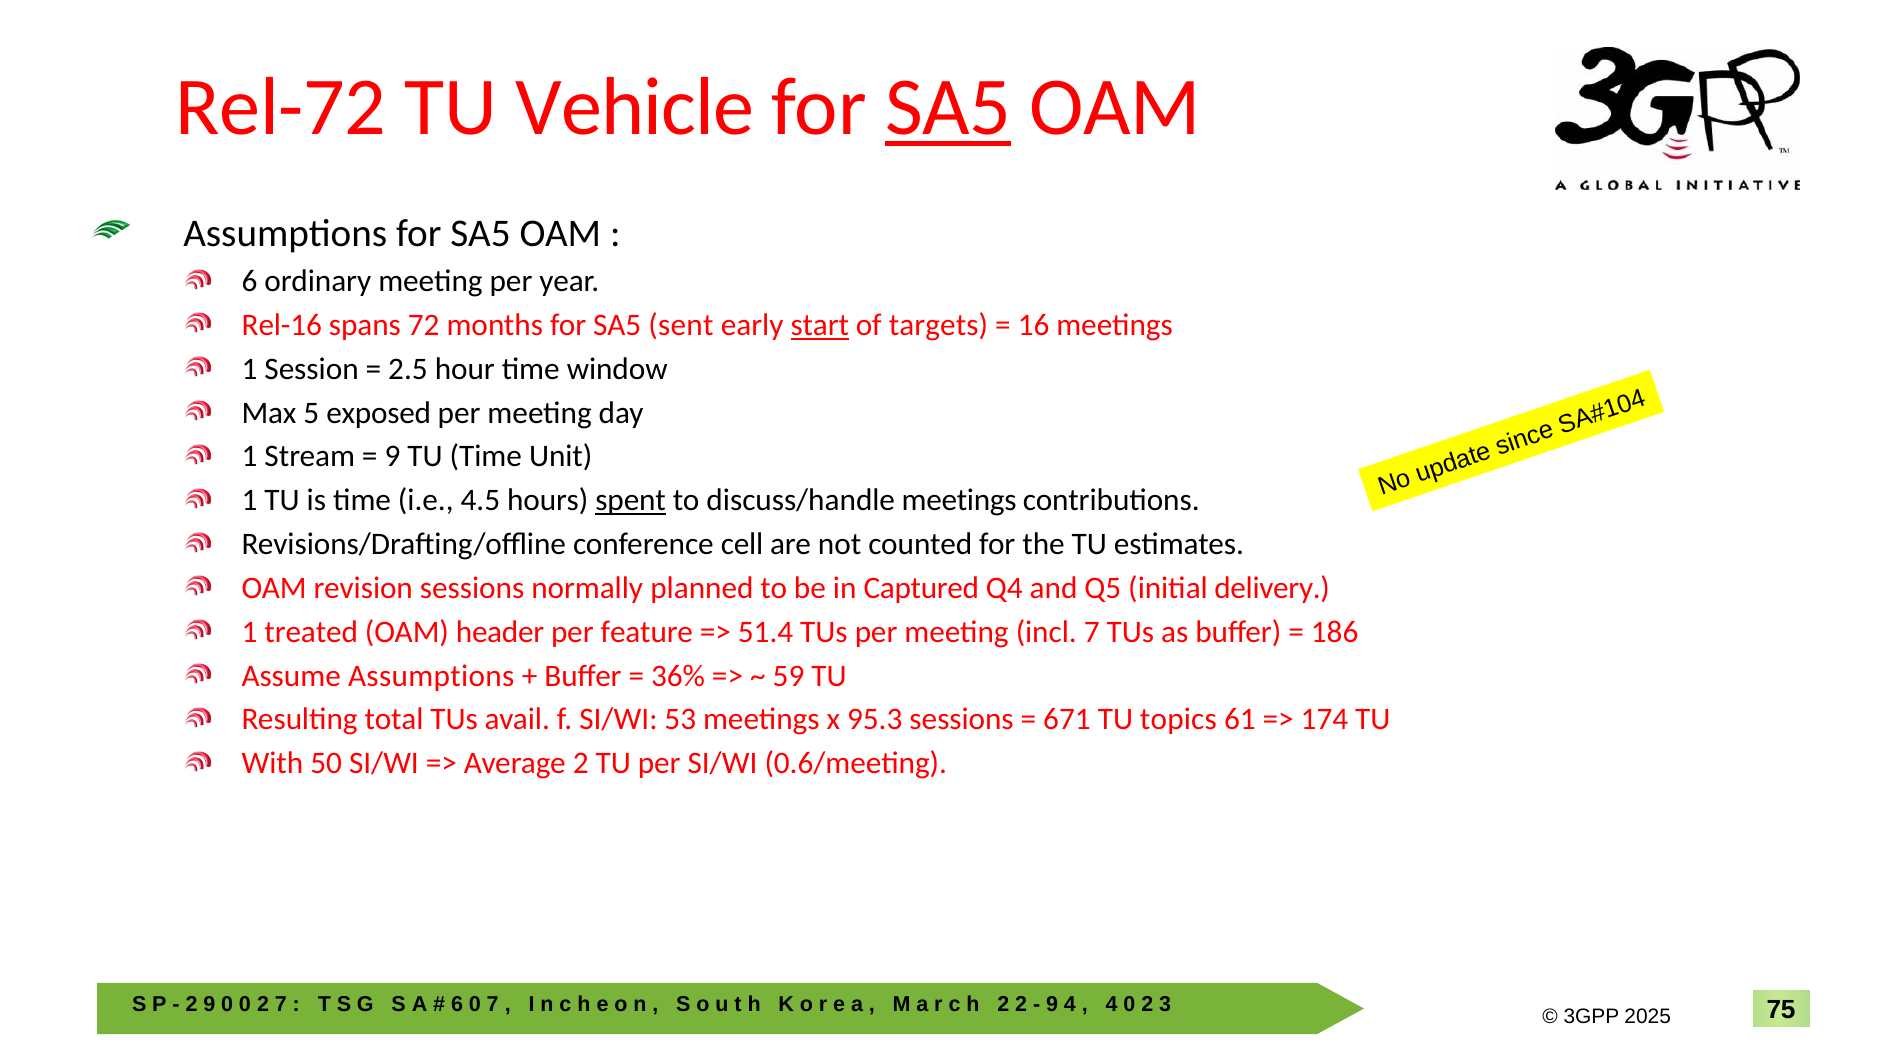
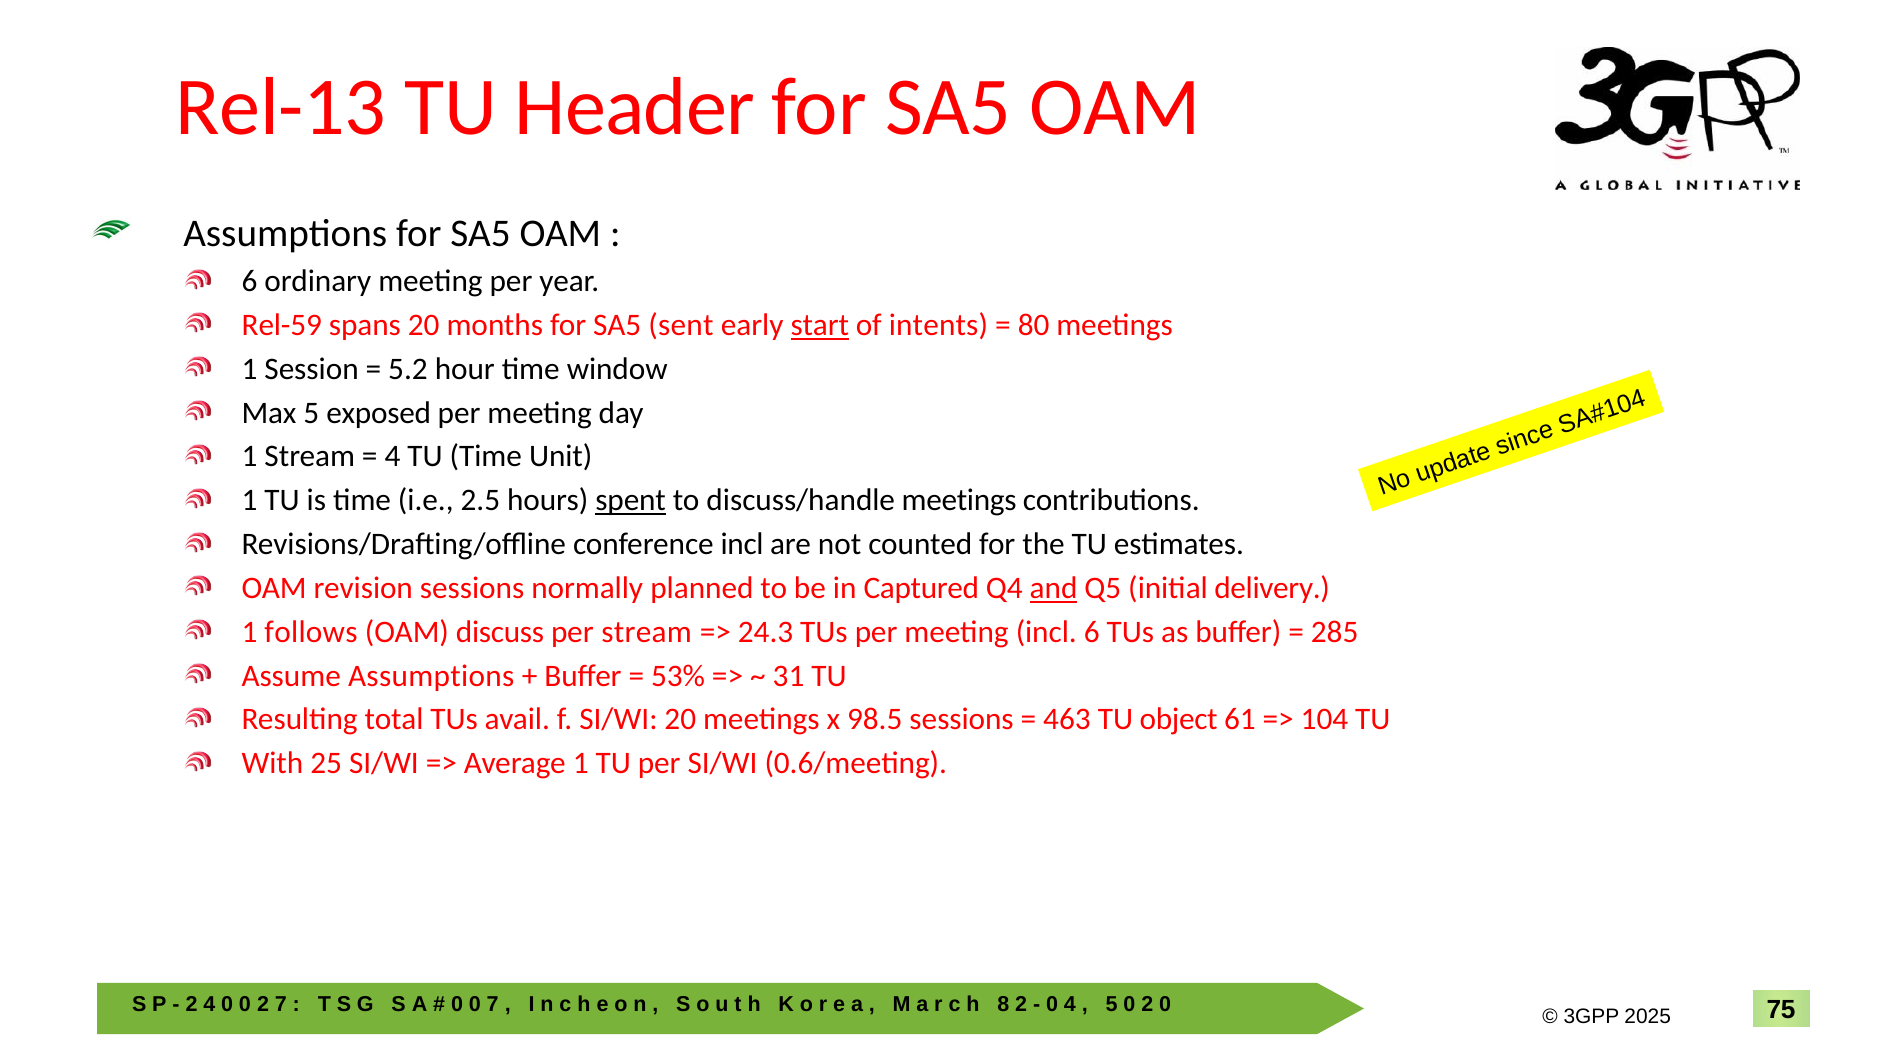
Rel-72: Rel-72 -> Rel-13 (281, 108)
Vehicle: Vehicle -> Header (635, 108)
SA5 underline: present -> none (948, 108)
Rel-16: Rel-16 -> Rel-59 (282, 325)
spans 72: 72 -> 20 (424, 325)
targets: targets -> intents (938, 325)
16: 16 -> 80 (1034, 325)
2.5: 2.5 -> 5.2 (408, 369)
9: 9 -> 4 (393, 456)
4.5: 4.5 -> 2.5 (480, 500)
conference cell: cell -> incl (742, 544)
and underline: none -> present (1054, 588)
treated: treated -> follows (311, 632)
header: header -> discuss (500, 632)
per feature: feature -> stream (647, 632)
51.4: 51.4 -> 24.3 (766, 632)
incl 7: 7 -> 6 (1092, 632)
186: 186 -> 285 (1335, 632)
36%: 36% -> 53% (678, 675)
59: 59 -> 31 (789, 675)
SI/WI 53: 53 -> 20 (680, 719)
95.3: 95.3 -> 98.5 (875, 719)
671: 671 -> 463 (1067, 719)
topics: topics -> object (1179, 719)
174: 174 -> 104 (1324, 719)
50: 50 -> 25 (326, 763)
Average 2: 2 -> 1 (581, 763)
2 9: 9 -> 4 (209, 1003)
6: 6 -> 0 (457, 1003)
2: 2 -> 8 (1003, 1003)
9: 9 -> 0 (1052, 1003)
4: 4 -> 5 (1111, 1003)
2 3: 3 -> 0 (1165, 1003)
